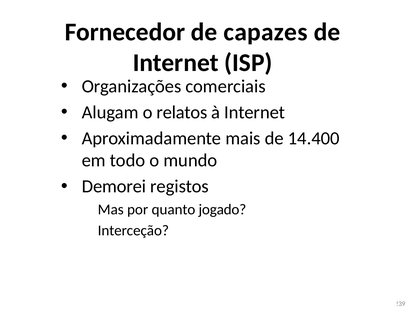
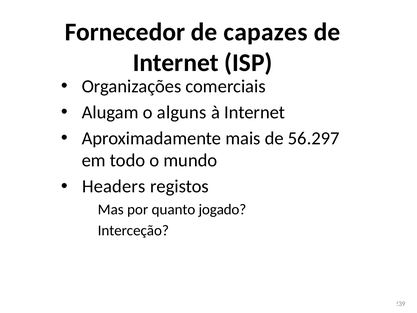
relatos: relatos -> alguns (182, 112)
14.400: 14.400 -> 56.297 (314, 138)
Demorei: Demorei -> Headers (114, 186)
